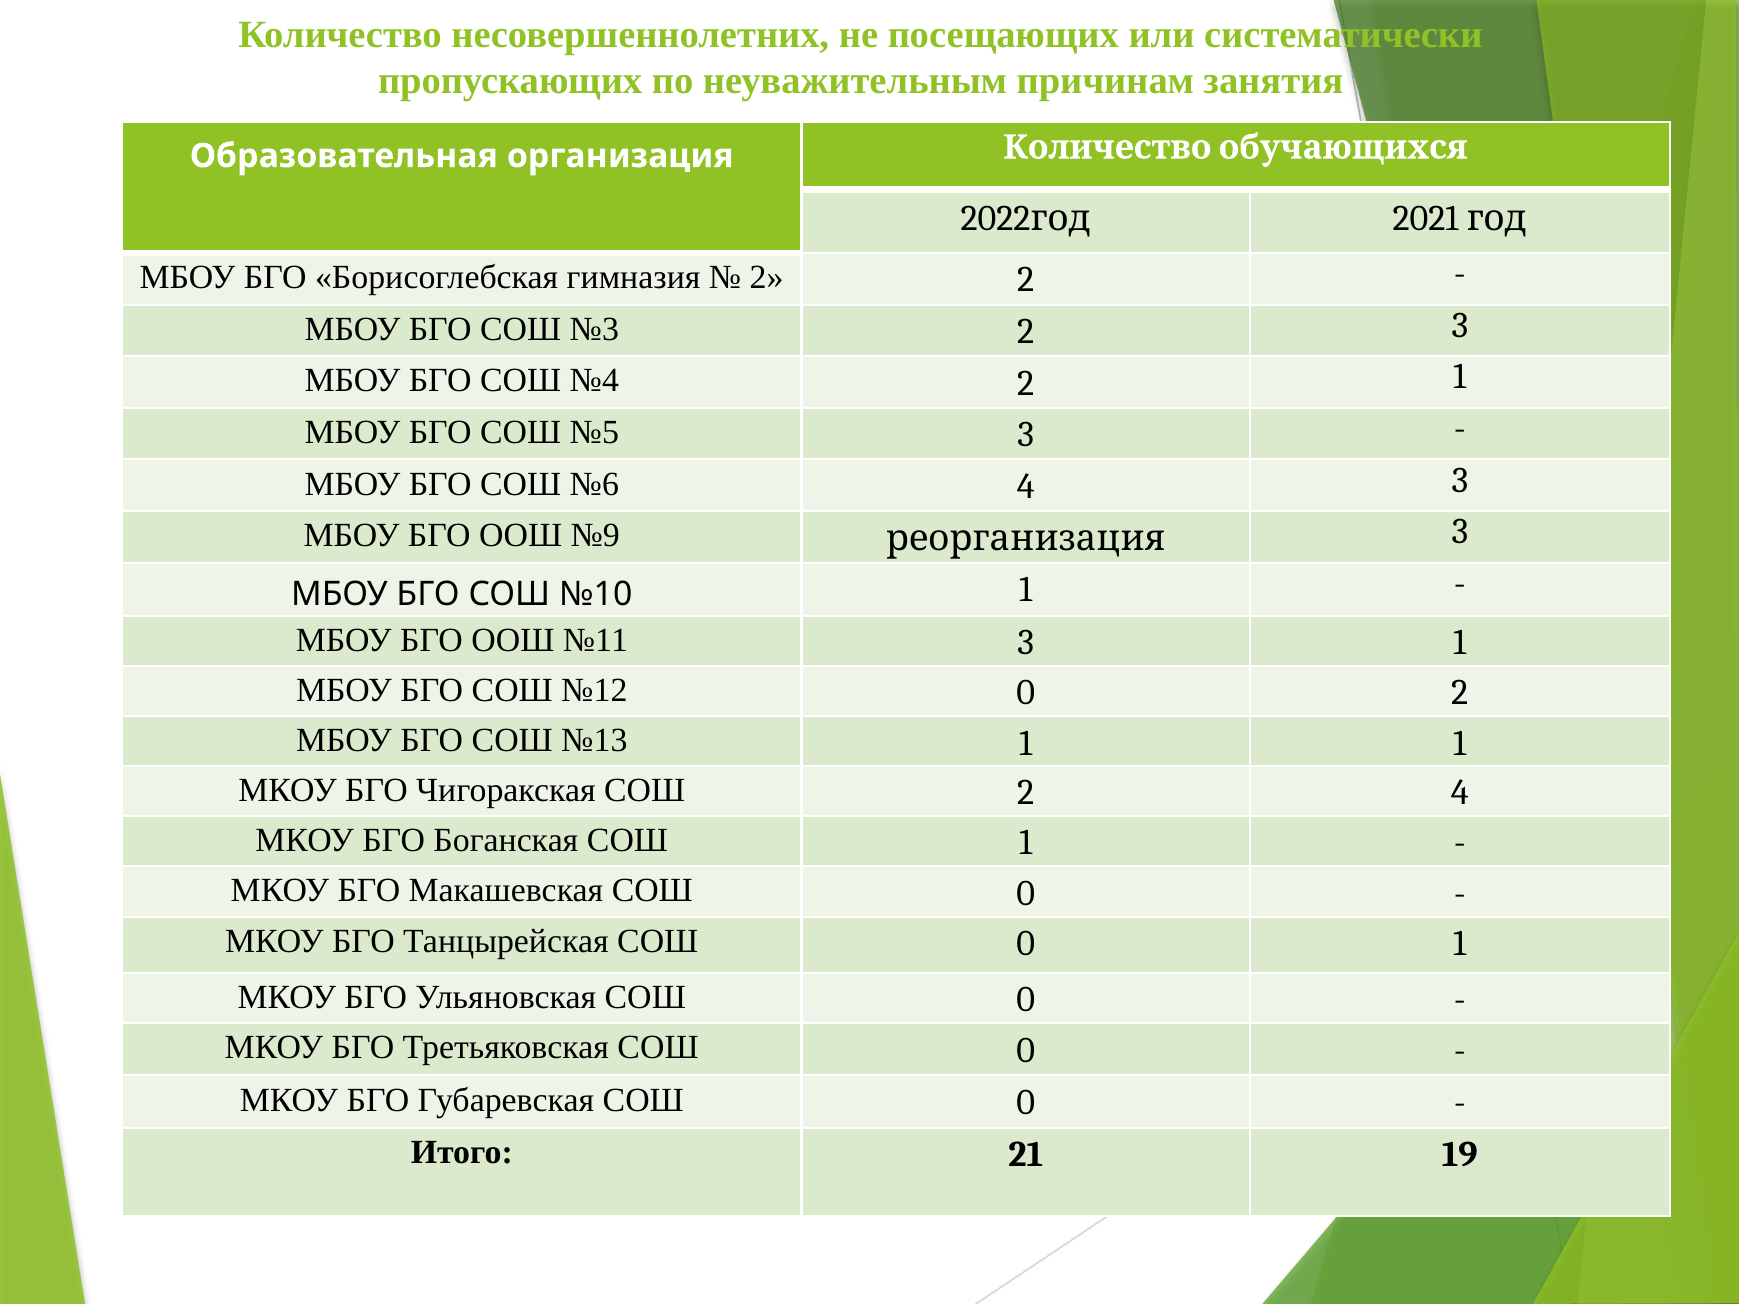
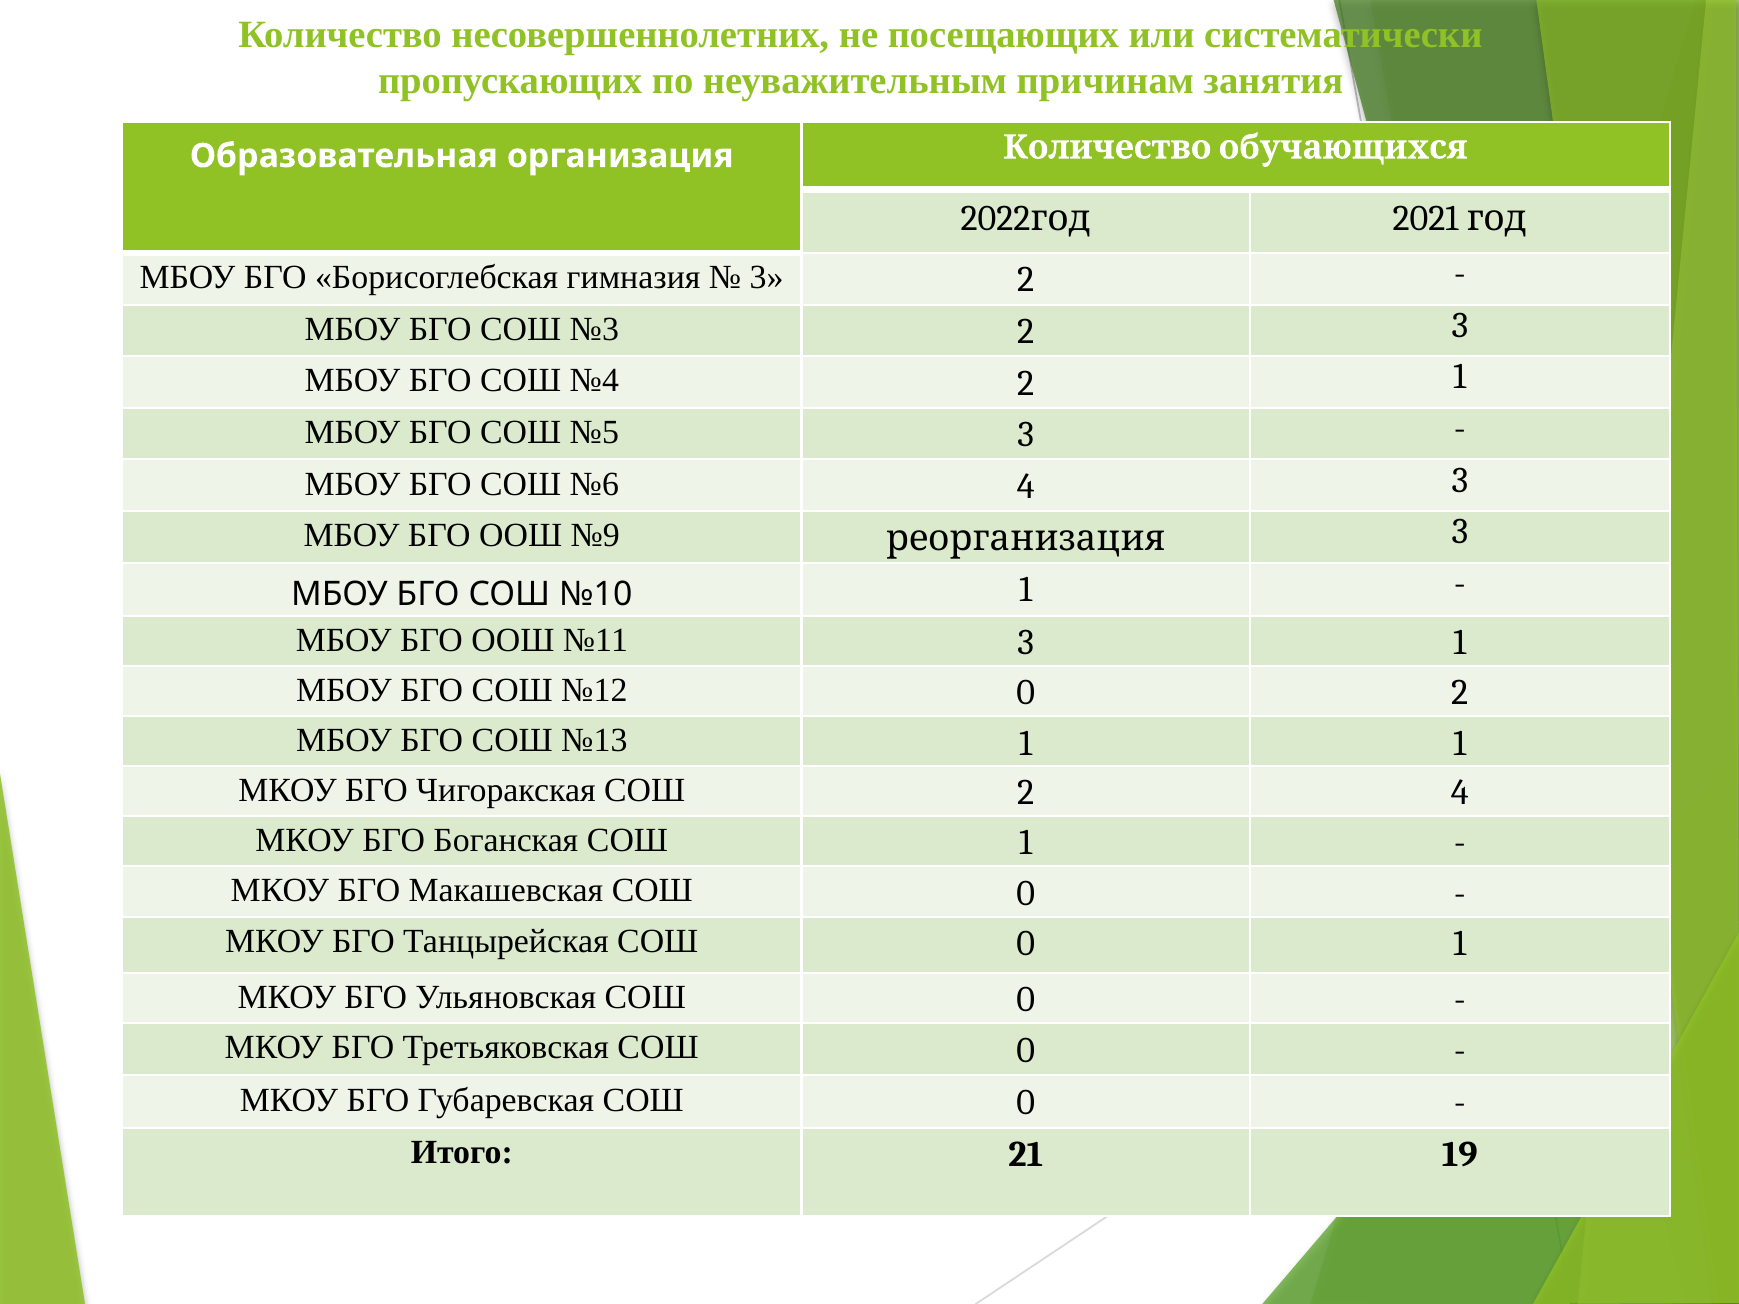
2: 2 -> 3 (767, 278)
